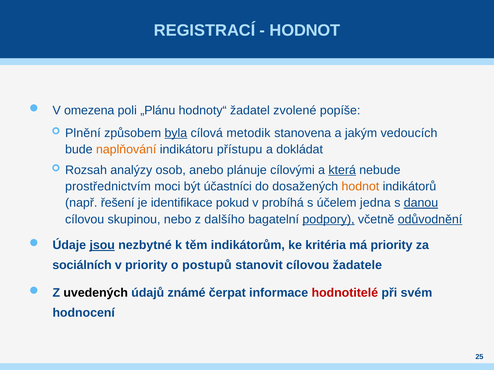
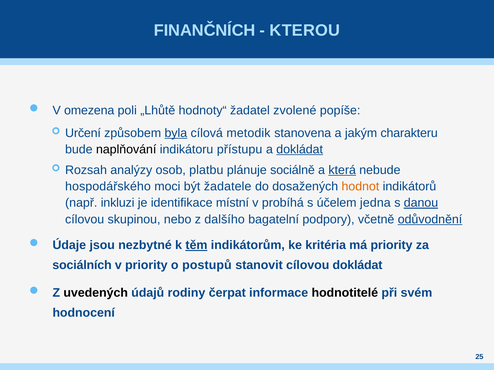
REGISTRACÍ: REGISTRACÍ -> FINANČNÍCH (205, 30)
HODNOT: HODNOT -> KTEROU (305, 30)
„Plánu: „Plánu -> „Lhůtě (158, 110)
Plnění: Plnění -> Určení (83, 133)
vedoucích: vedoucích -> charakteru (409, 133)
naplňování colour: orange -> black (126, 150)
dokládat underline: none -> present (300, 150)
anebo: anebo -> platbu (206, 170)
cílovými: cílovými -> sociálně (293, 170)
prostřednictvím: prostřednictvím -> hospodářského (108, 187)
účastníci: účastníci -> žadatele (228, 187)
řešení: řešení -> inkluzi (118, 203)
pokud: pokud -> místní (232, 203)
podpory underline: present -> none (329, 220)
jsou underline: present -> none (102, 246)
těm underline: none -> present (196, 246)
cílovou žadatele: žadatele -> dokládat (357, 265)
známé: známé -> rodiny (186, 293)
hodnotitelé colour: red -> black (345, 293)
